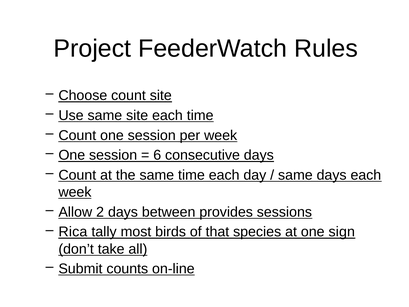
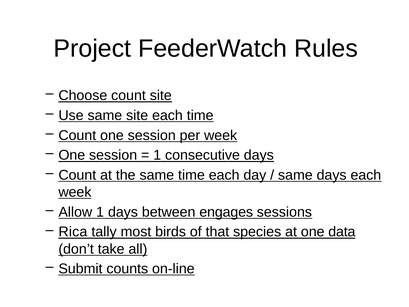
6: 6 -> 1 (157, 155)
Allow 2: 2 -> 1 (100, 212)
provides: provides -> engages (226, 212)
sign: sign -> data (342, 232)
